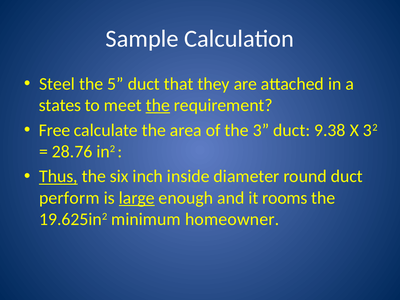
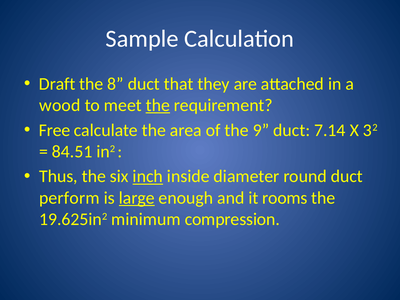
Steel: Steel -> Draft (57, 84)
5: 5 -> 8 (115, 84)
states: states -> wood (60, 105)
3: 3 -> 9 (261, 130)
9.38: 9.38 -> 7.14 (330, 130)
28.76: 28.76 -> 84.51 (72, 152)
Thus underline: present -> none (58, 176)
inch underline: none -> present (148, 176)
homeowner: homeowner -> compression (232, 219)
